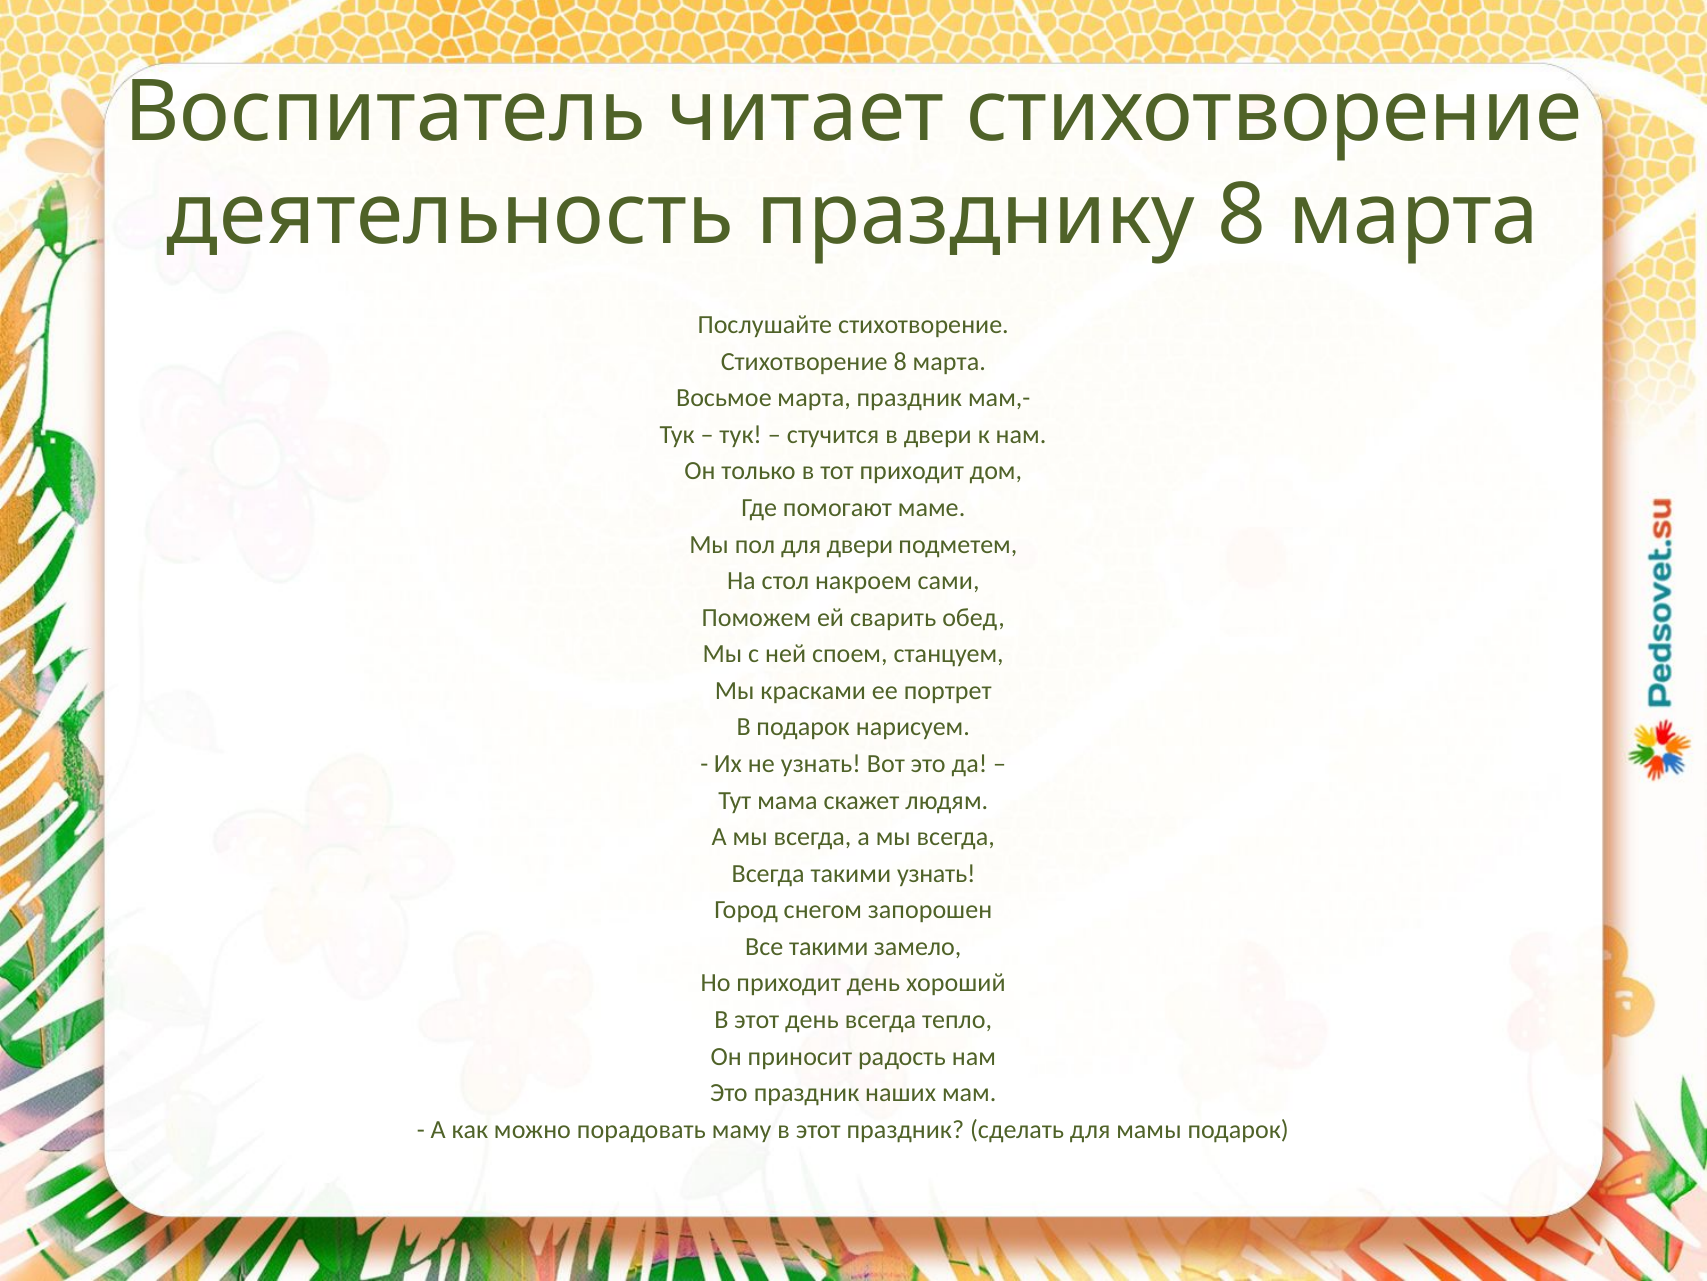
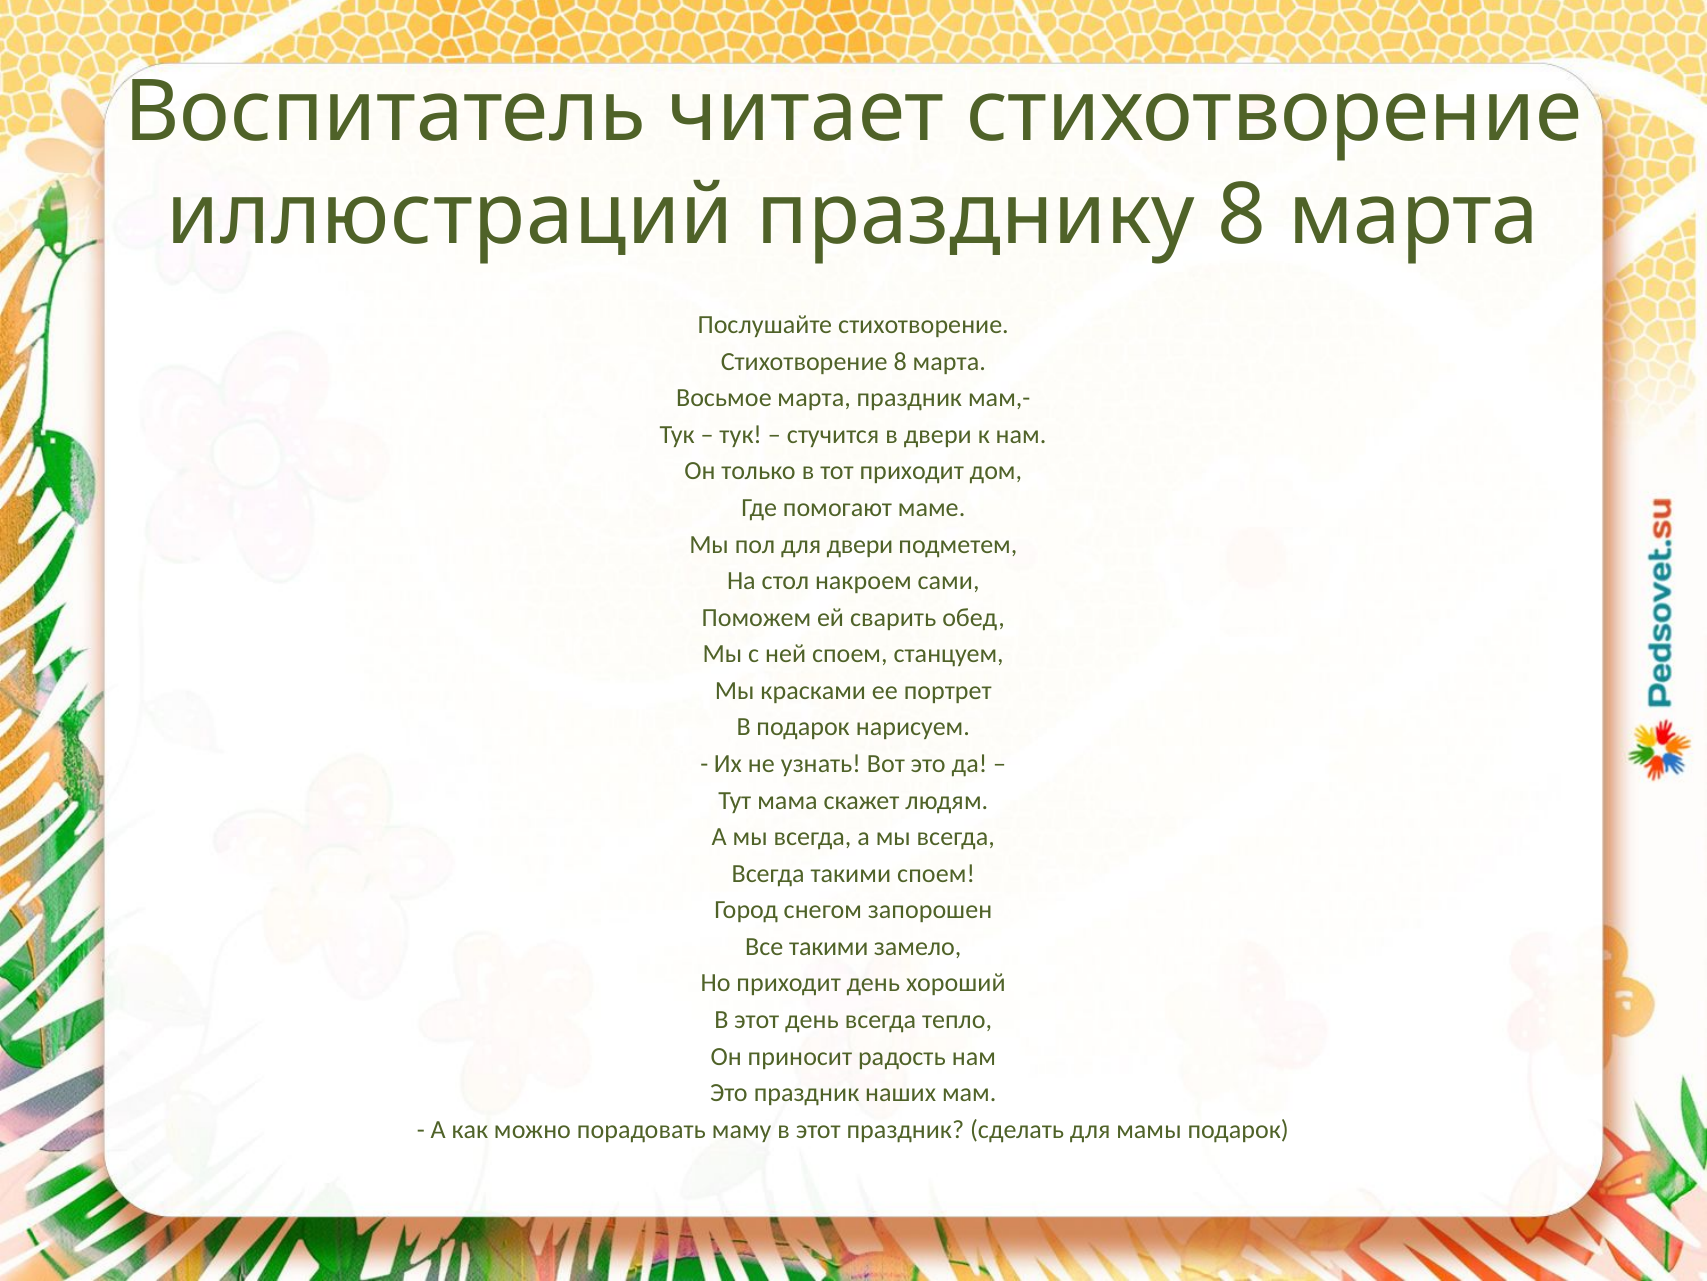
деятельность: деятельность -> иллюстраций (450, 215)
такими узнать: узнать -> споем (936, 873)
